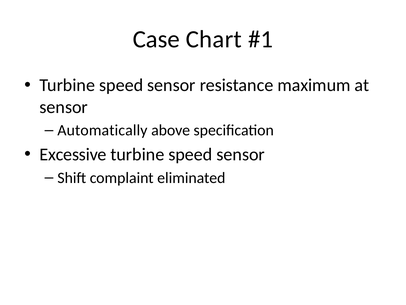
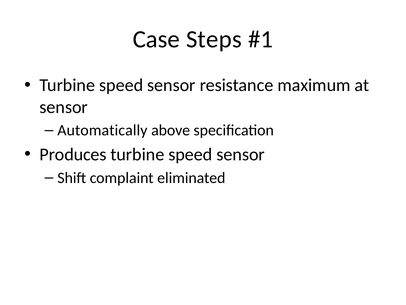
Chart: Chart -> Steps (214, 39)
Excessive: Excessive -> Produces (73, 154)
